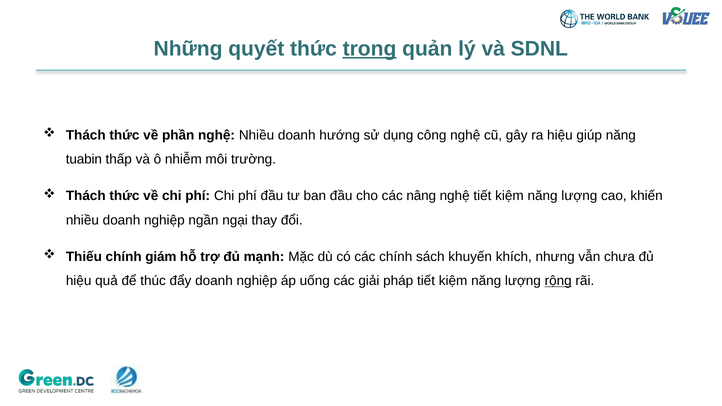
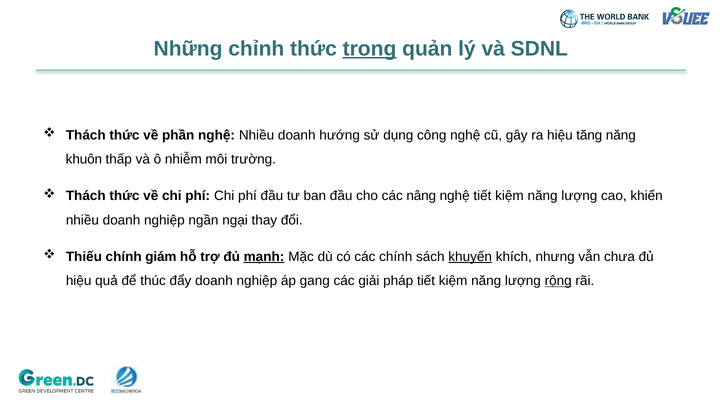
quyết: quyết -> chỉnh (256, 49)
giúp: giúp -> tăng (589, 135)
tuabin: tuabin -> khuôn (84, 159)
mạnh underline: none -> present (264, 257)
khuyến underline: none -> present (470, 257)
uống: uống -> gang (315, 281)
